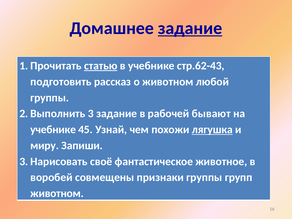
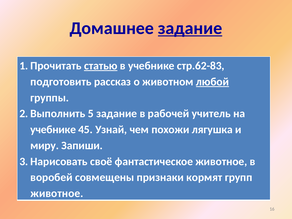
стр.62-43: стр.62-43 -> стр.62-83 (201, 66)
любой underline: none -> present (212, 82)
3: 3 -> 5 (91, 114)
бывают: бывают -> учитель (211, 114)
лягушка underline: present -> none (212, 130)
признаки группы: группы -> кормят (204, 177)
животном: животном -> животное (57, 193)
